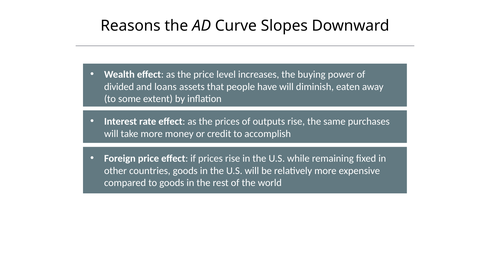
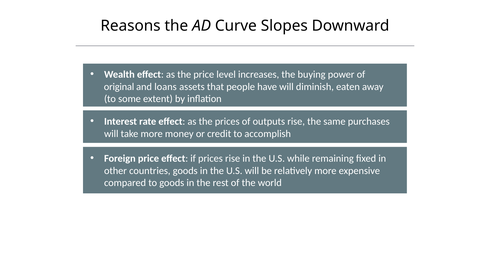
divided: divided -> original (119, 87)
